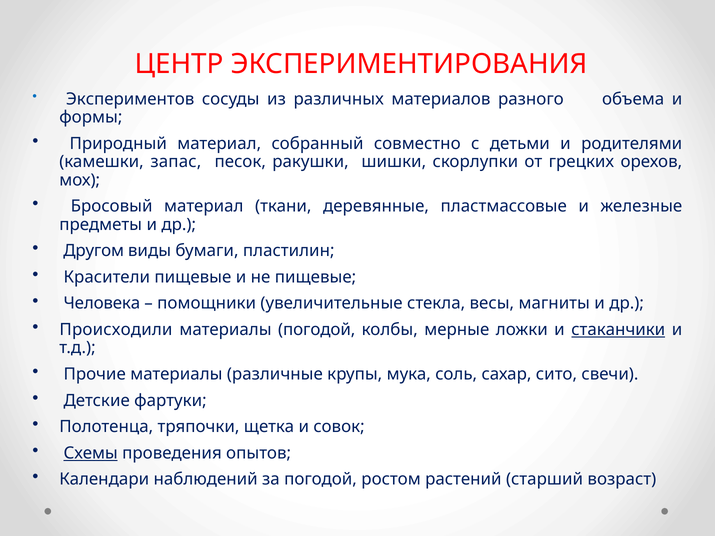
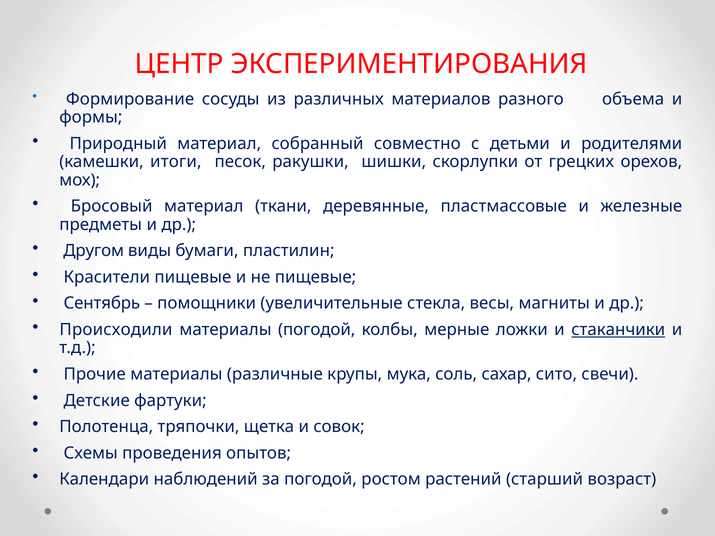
Экспериментов: Экспериментов -> Формирование (130, 99)
запас: запас -> итоги (176, 162)
Человека: Человека -> Сентябрь (102, 304)
Схемы underline: present -> none (91, 453)
